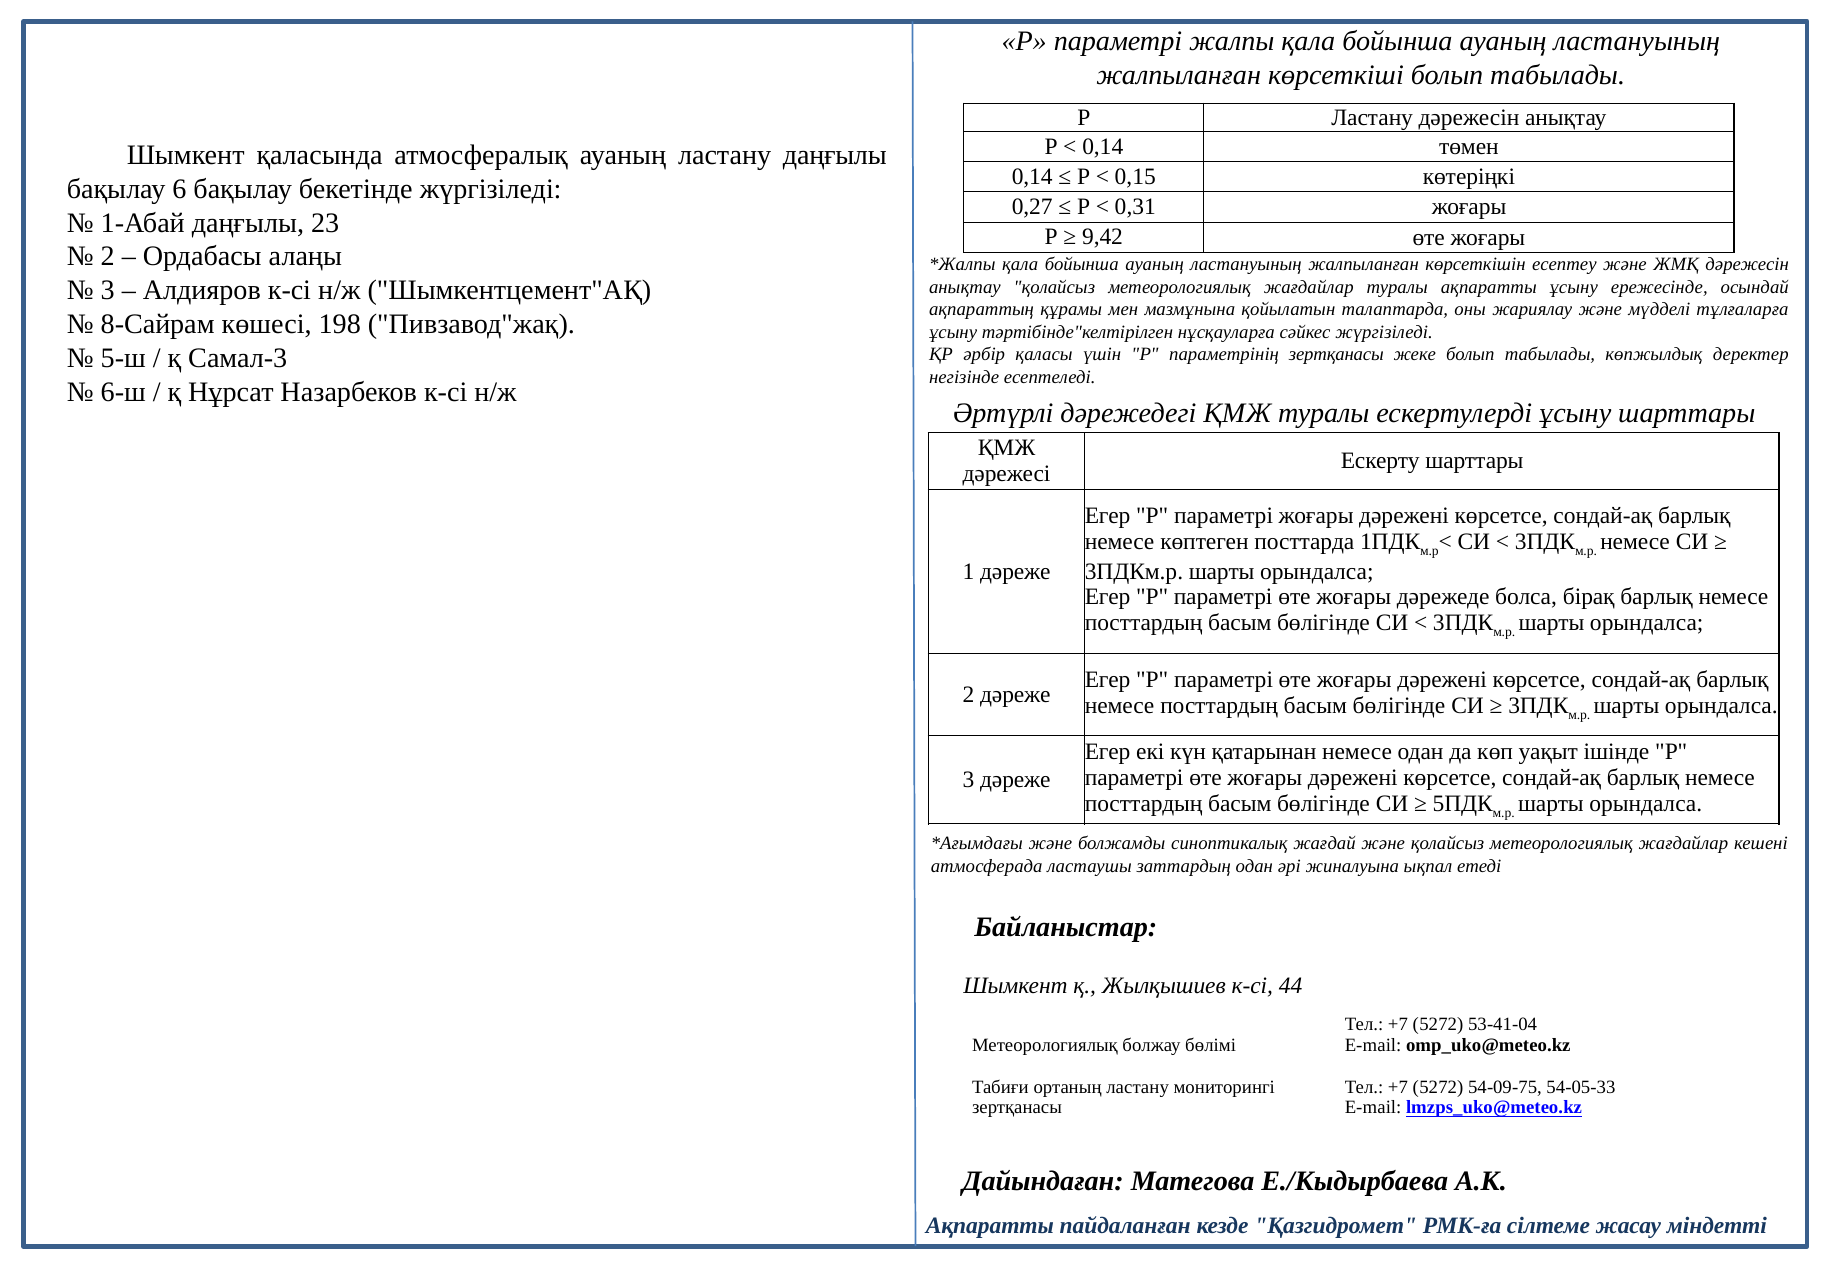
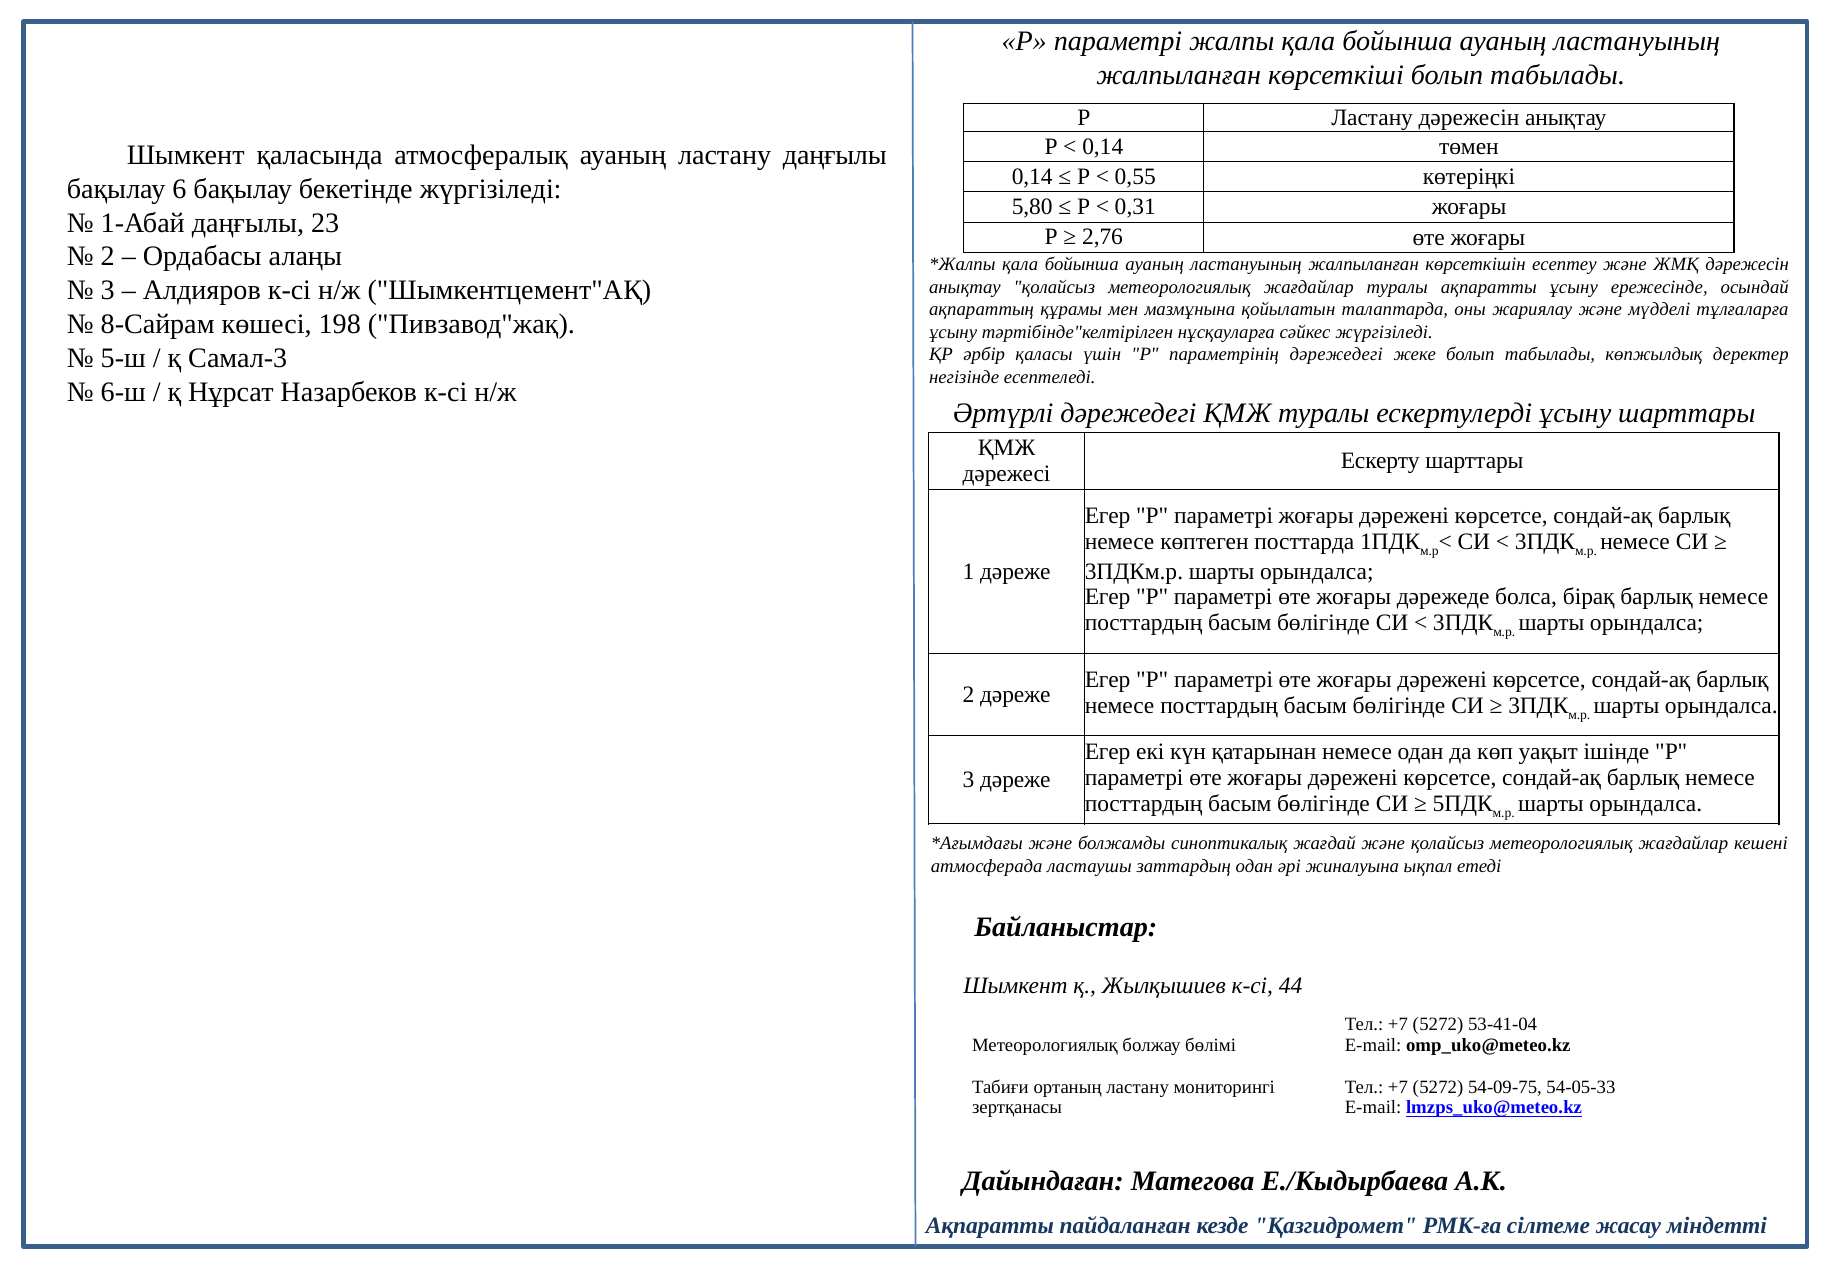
0,15: 0,15 -> 0,55 (1135, 176)
0,27: 0,27 -> 5,80 (1032, 207)
9,42: 9,42 -> 2,76 (1103, 237)
параметрінің зертқанасы: зертқанасы -> дәрежедегі (1336, 354)
